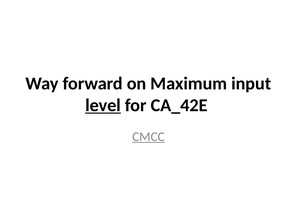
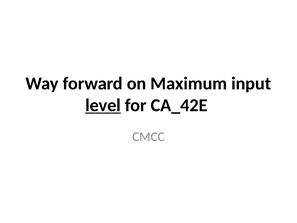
CMCC underline: present -> none (148, 137)
